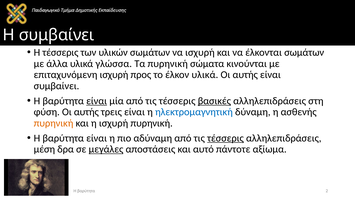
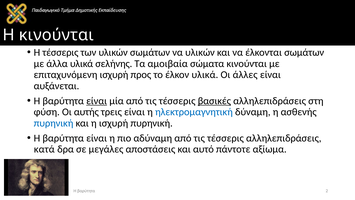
Η συμβαίνει: συμβαίνει -> κινούνται (56, 35)
να ισχυρή: ισχυρή -> υλικών (200, 52)
γλώσσα: γλώσσα -> σελήνης (114, 63)
Τα πυρηνική: πυρηνική -> αμοιβαία (168, 63)
αυτής: αυτής -> άλλες (245, 75)
συμβαίνει: συμβαίνει -> αυξάνεται (56, 86)
πυρηνική colour: orange -> blue (54, 123)
τέσσερις underline: present -> none (225, 138)
μέση: μέση -> κατά (44, 149)
μεγάλες underline: present -> none (106, 149)
